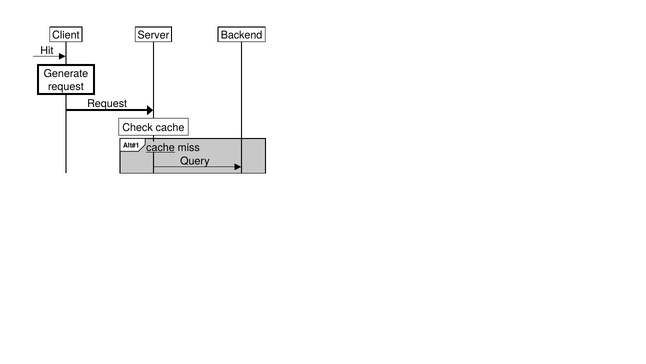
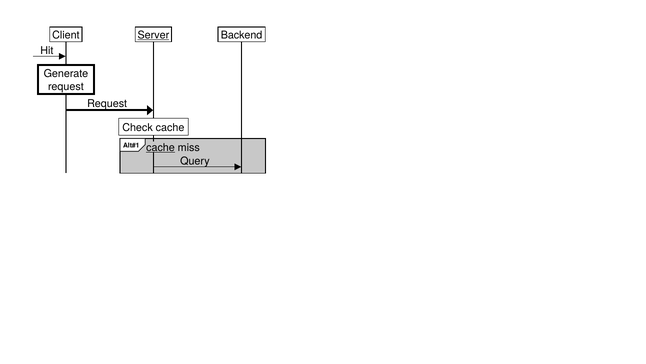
Server underline: none -> present (153, 35)
